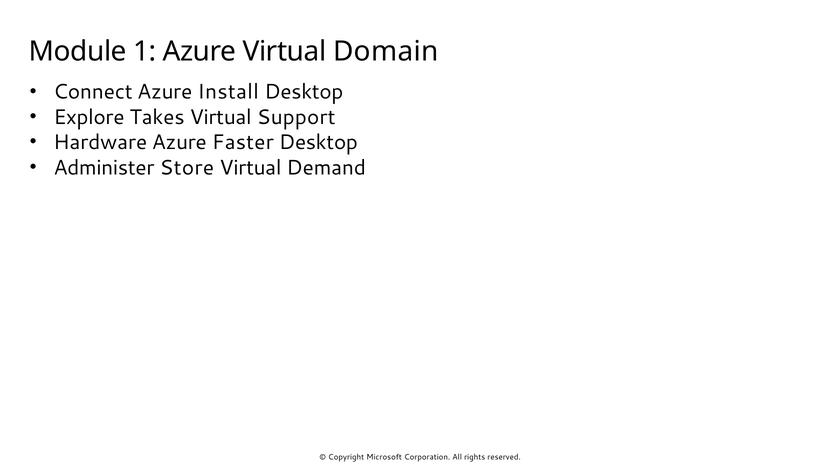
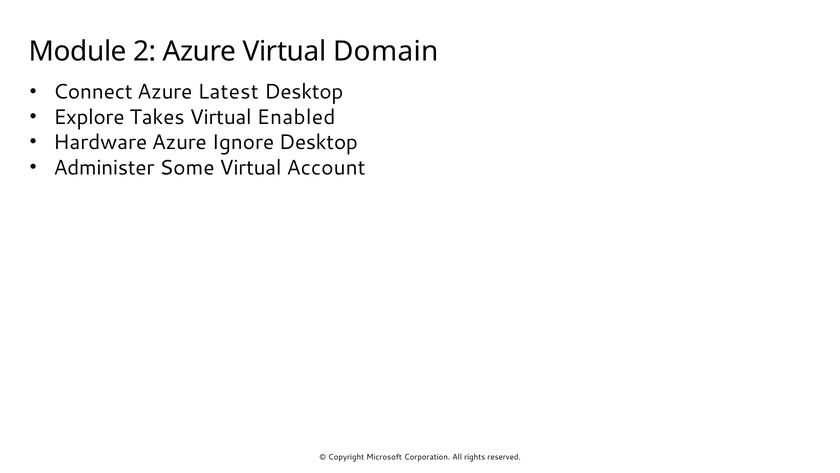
1: 1 -> 2 (145, 52)
Install: Install -> Latest (228, 92)
Support: Support -> Enabled (296, 117)
Faster: Faster -> Ignore (243, 142)
Store: Store -> Some (187, 167)
Demand: Demand -> Account (326, 167)
